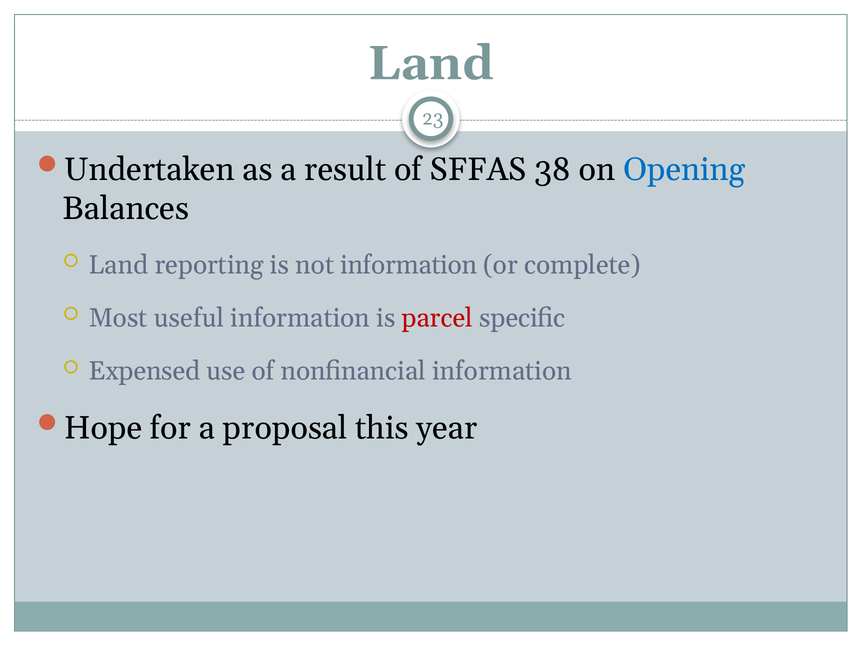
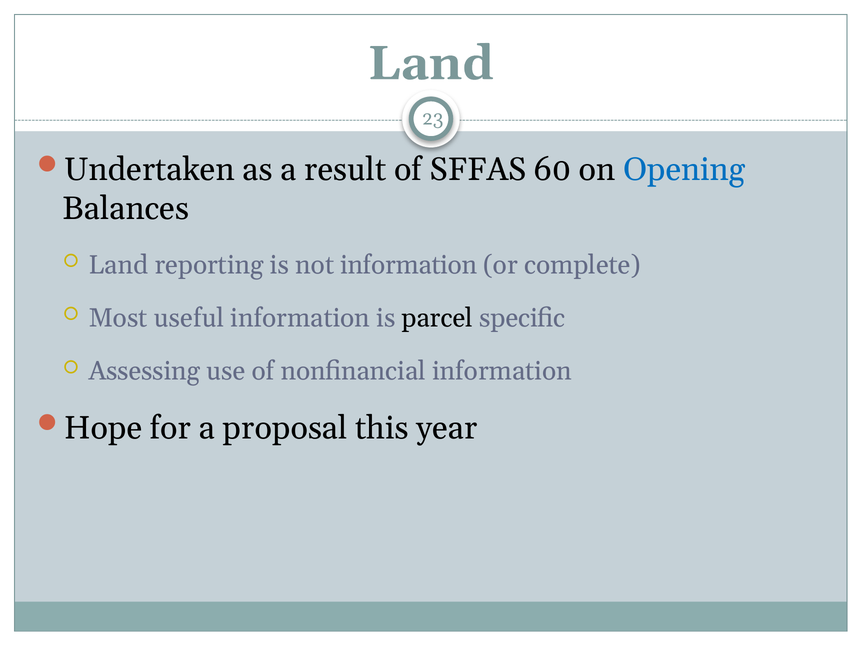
38: 38 -> 60 (553, 170)
parcel colour: red -> black (437, 318)
Expensed: Expensed -> Assessing (144, 371)
